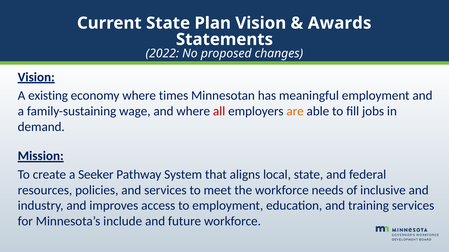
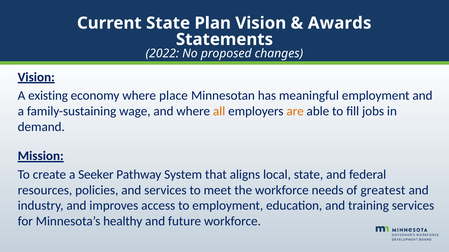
times: times -> place (173, 96)
all colour: red -> orange (219, 111)
inclusive: inclusive -> greatest (383, 190)
include: include -> healthy (123, 222)
